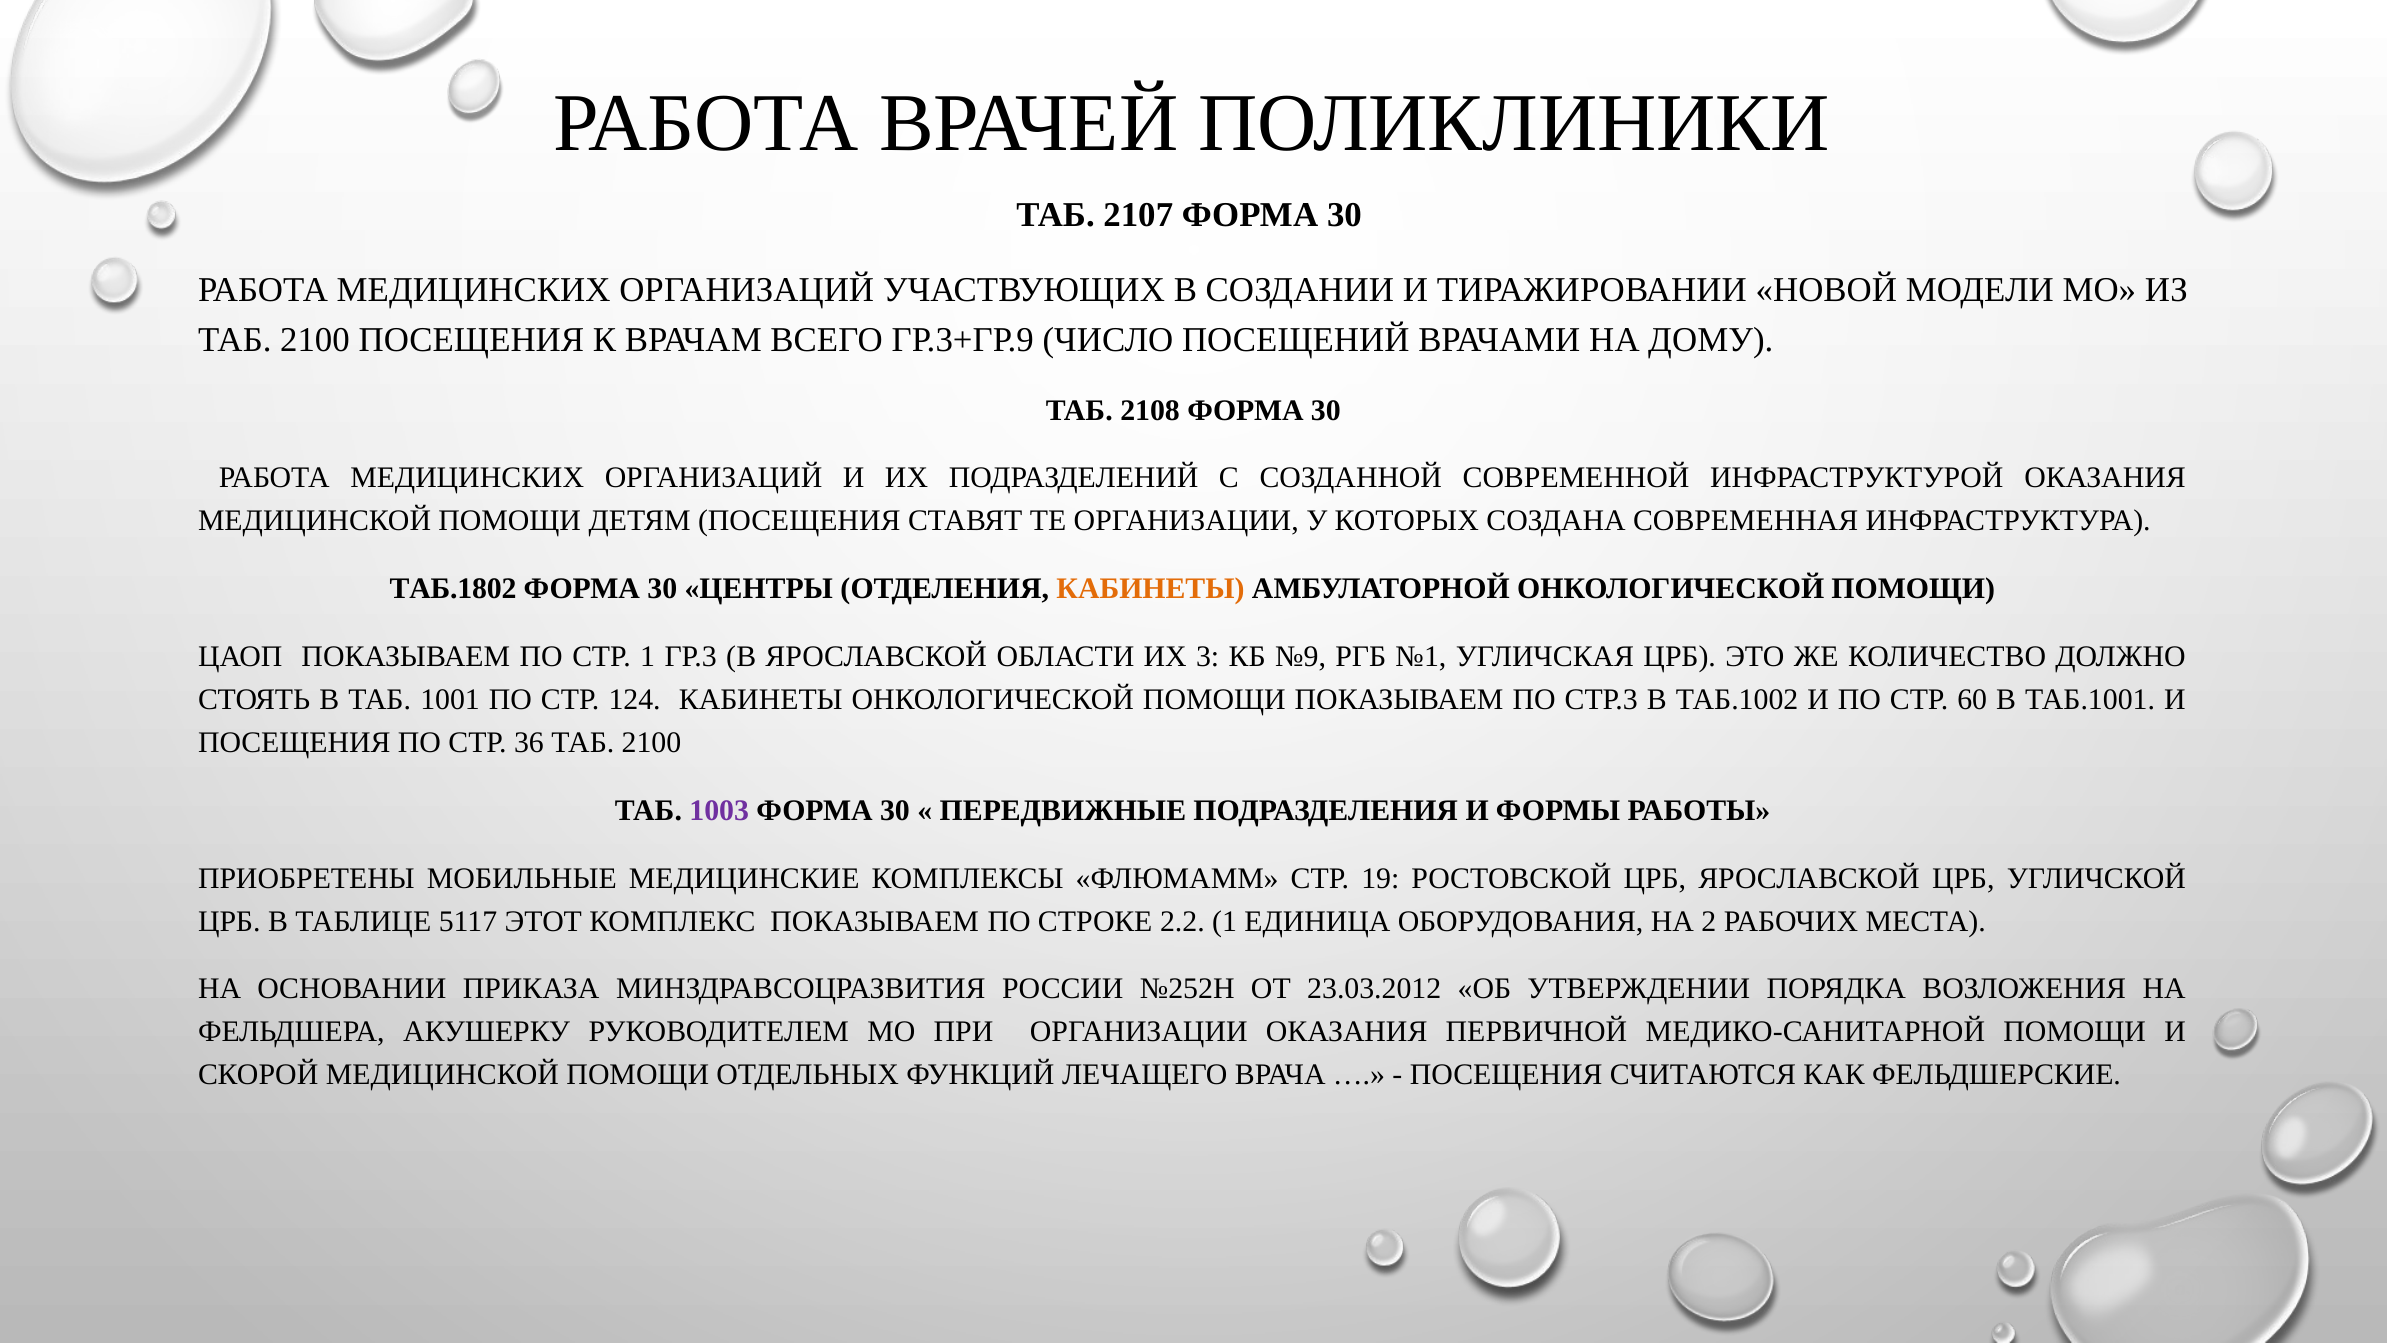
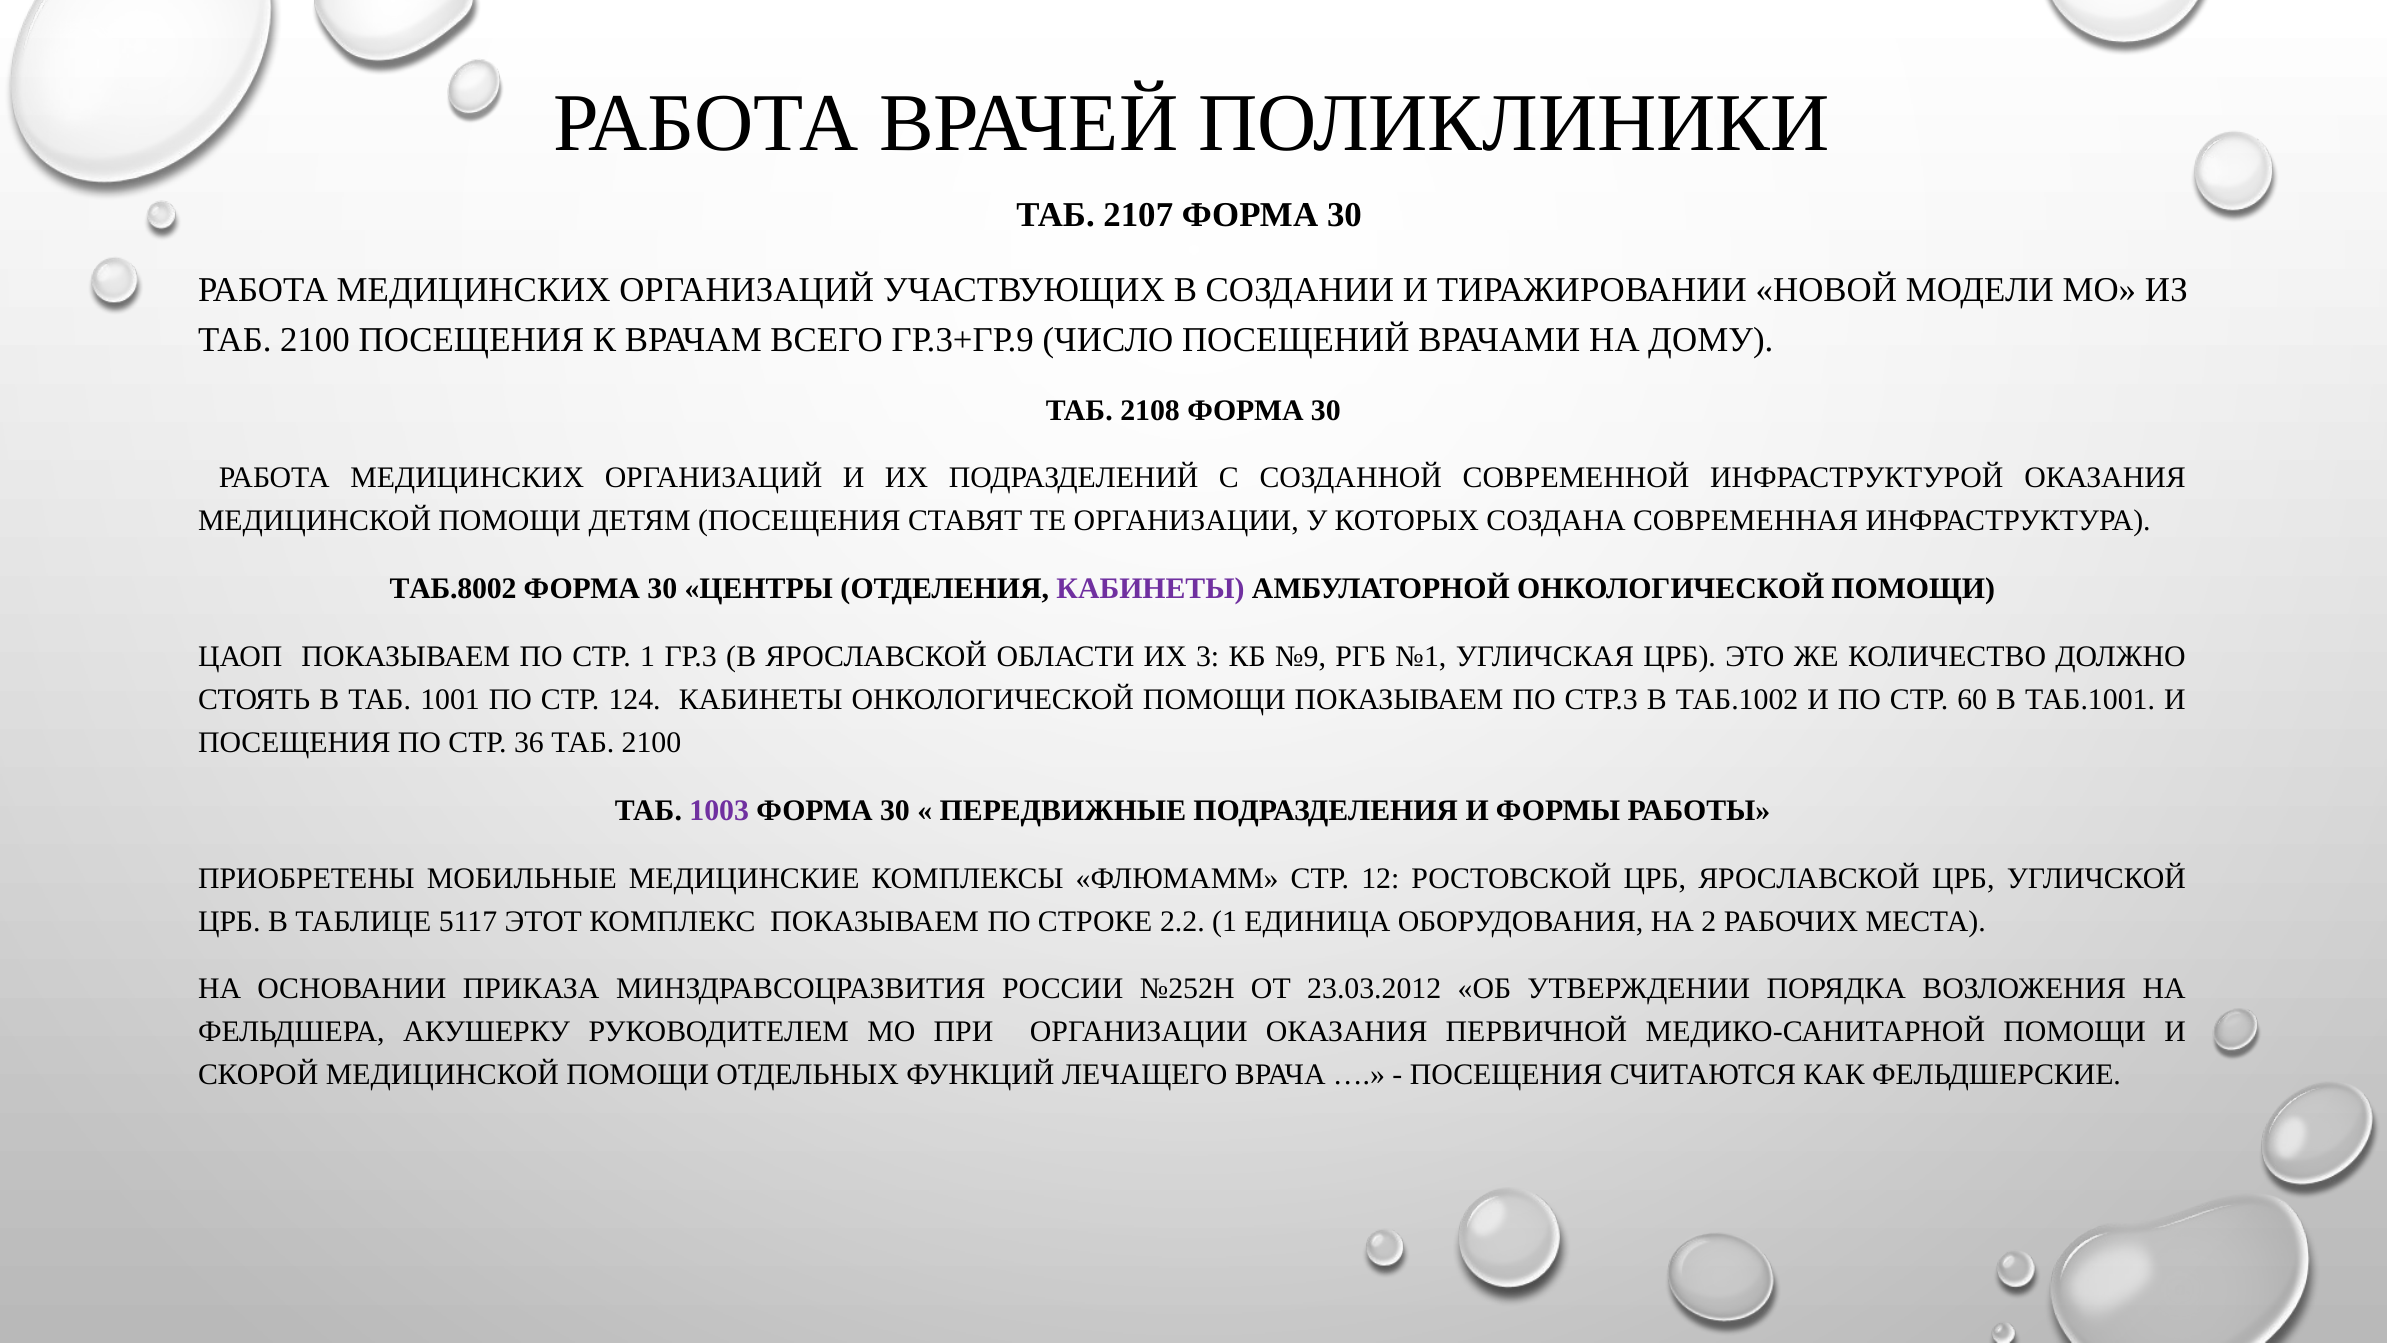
ТАБ.1802: ТАБ.1802 -> ТАБ.8002 (453, 589)
КАБИНЕТЫ colour: orange -> purple (1150, 589)
19: 19 -> 12 (1380, 878)
